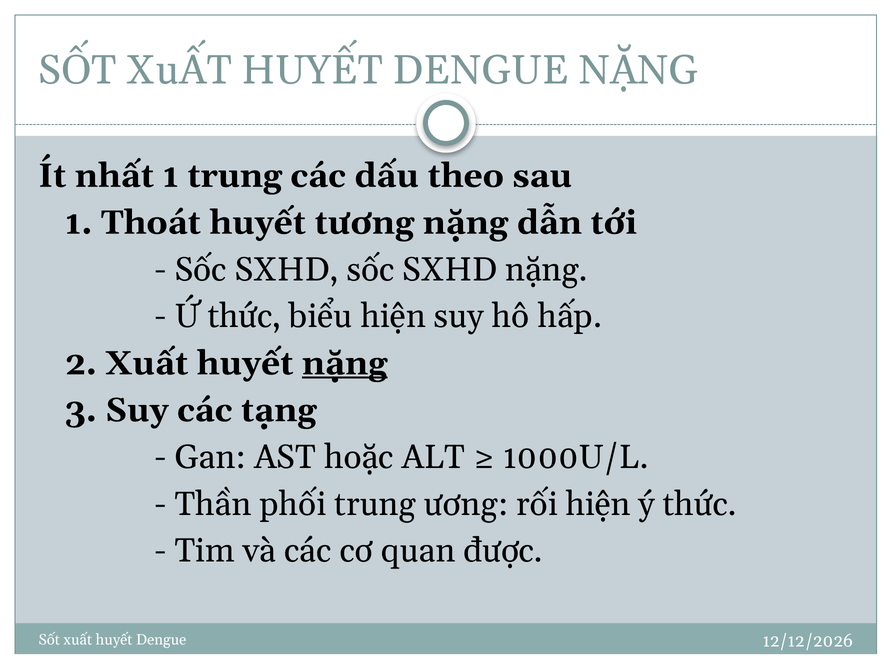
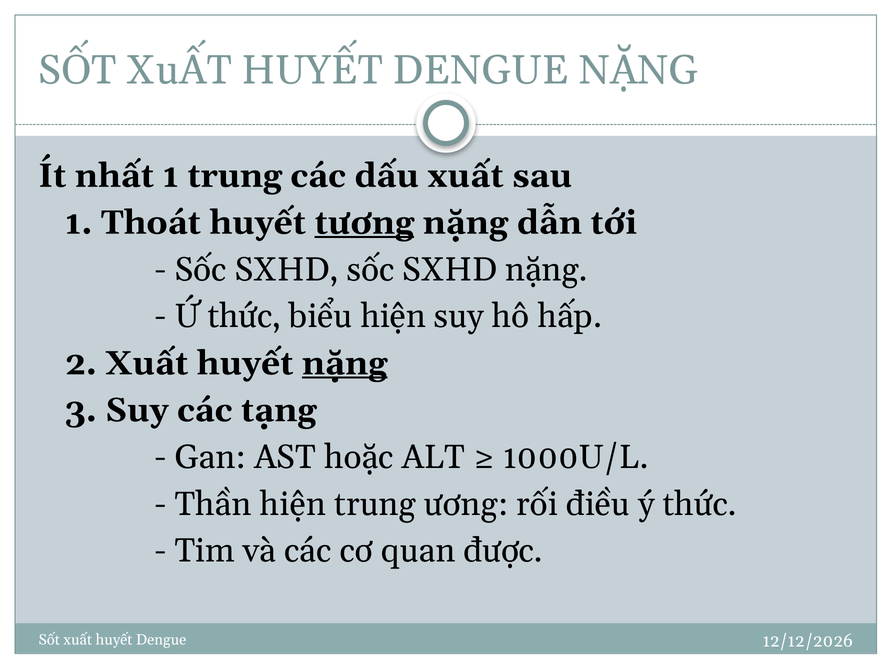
dấu theo: theo -> xuất (466, 176)
tương underline: none -> present (364, 223)
Thần phối: phối -> hiện (293, 504)
rối hiện: hiện -> điều (598, 504)
